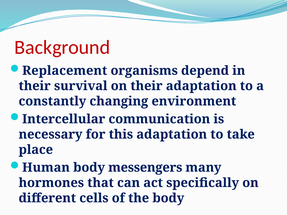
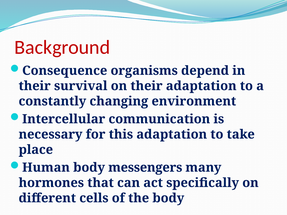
Replacement: Replacement -> Consequence (65, 71)
